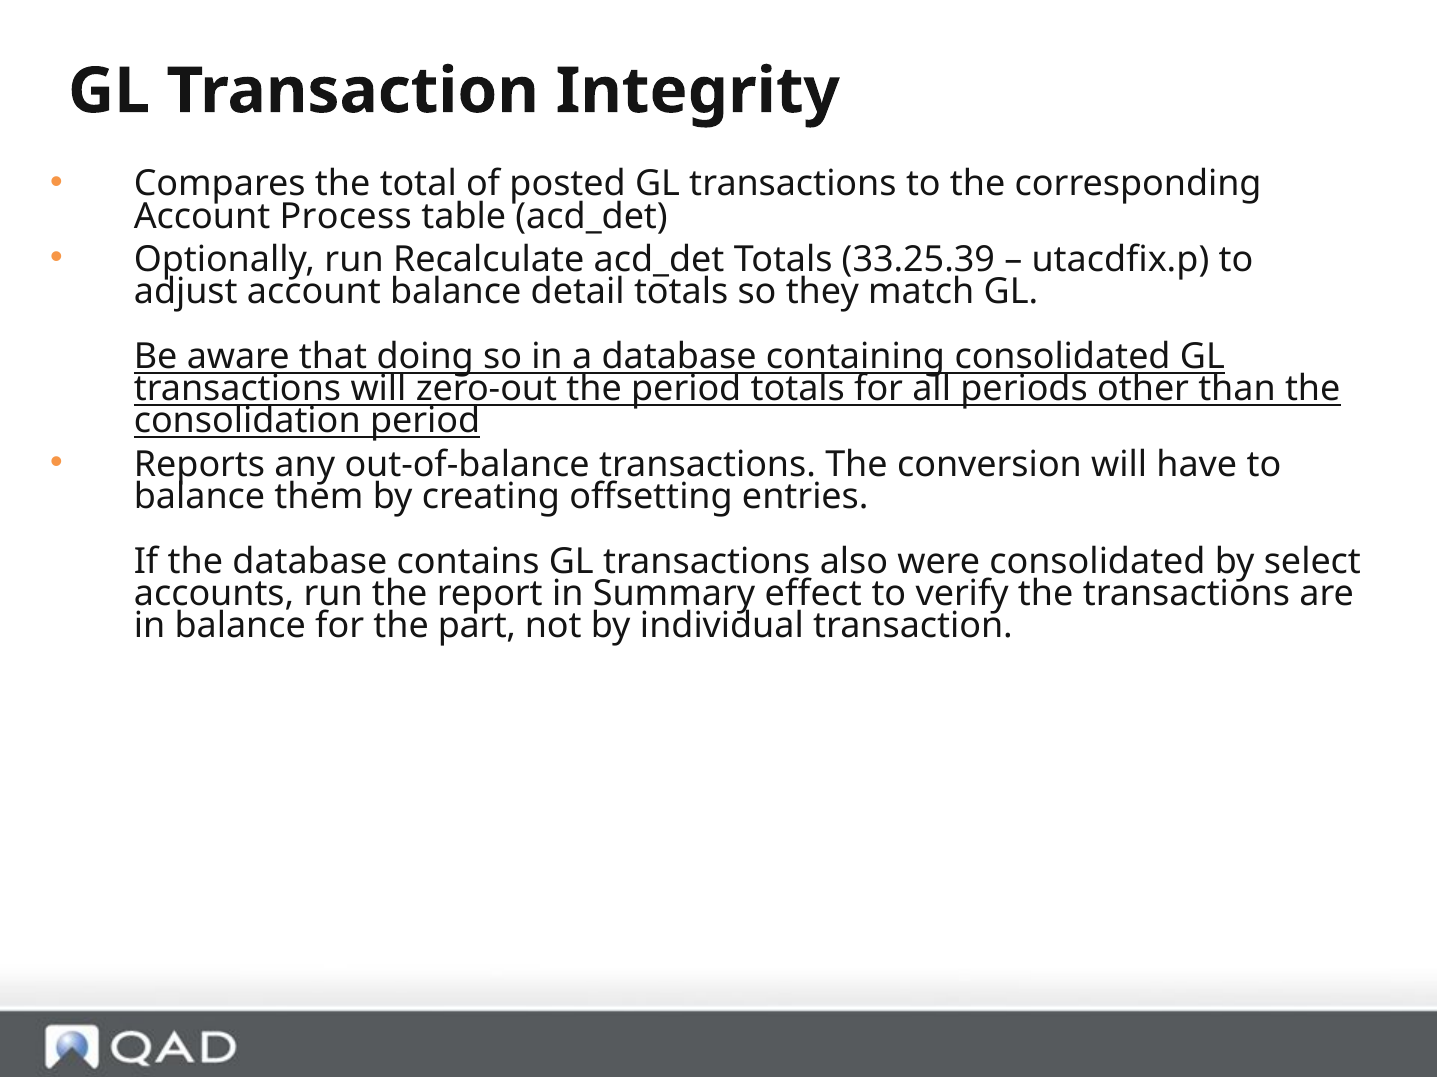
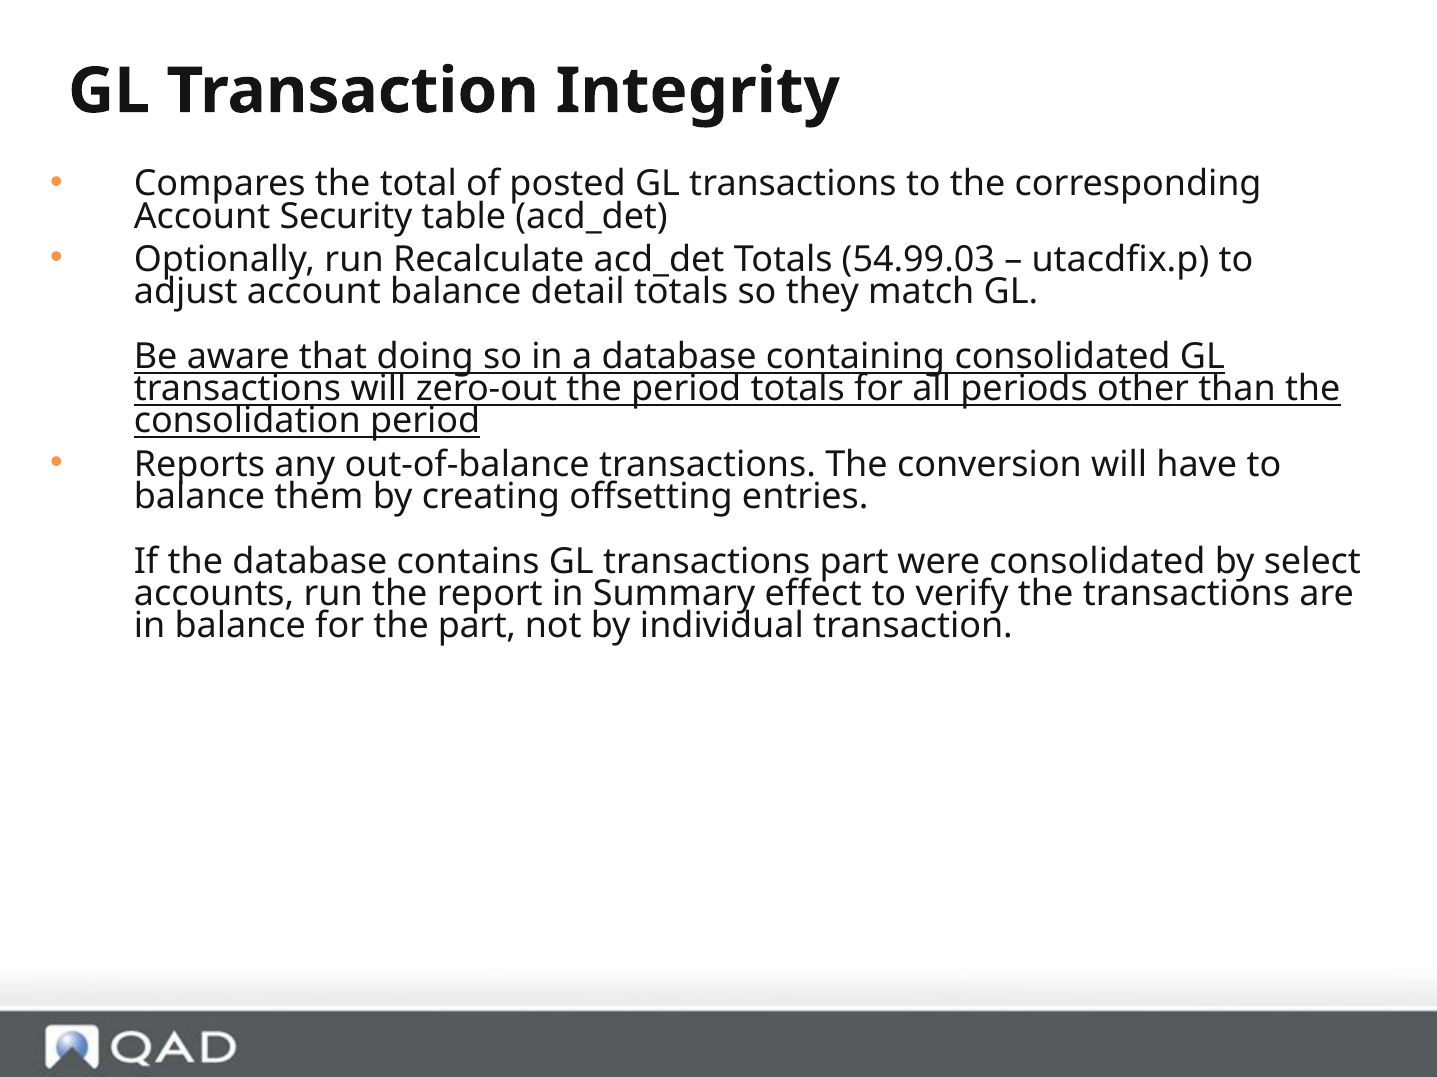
Process: Process -> Security (346, 216)
33.25.39: 33.25.39 -> 54.99.03 (918, 260)
transactions also: also -> part (854, 562)
